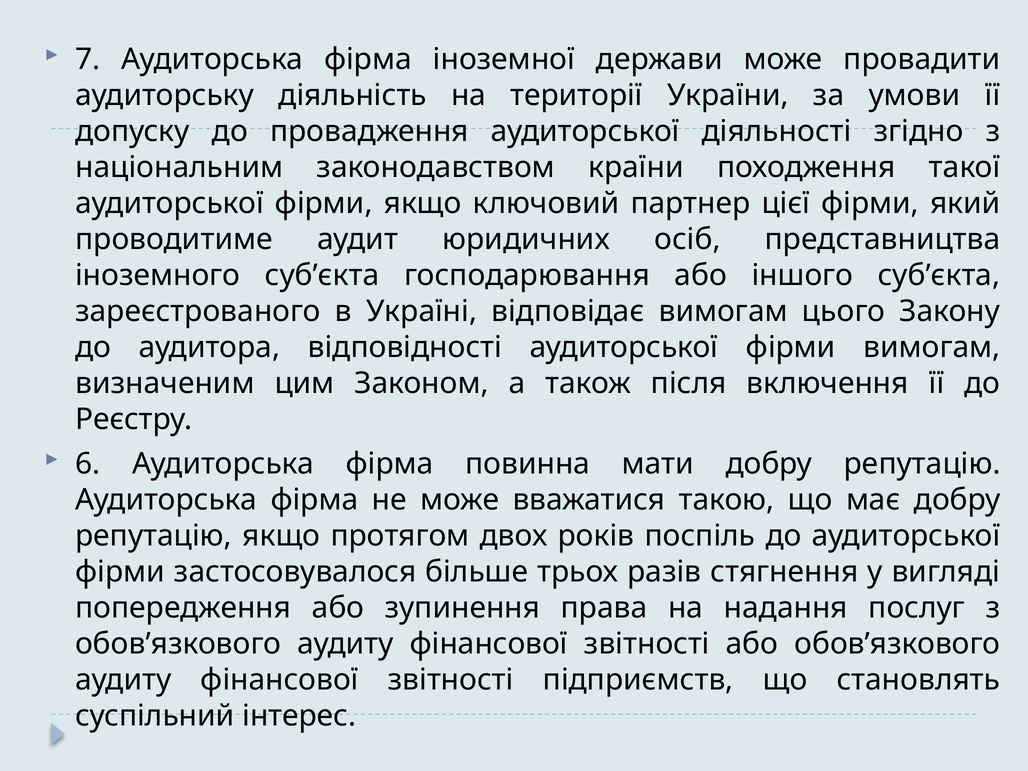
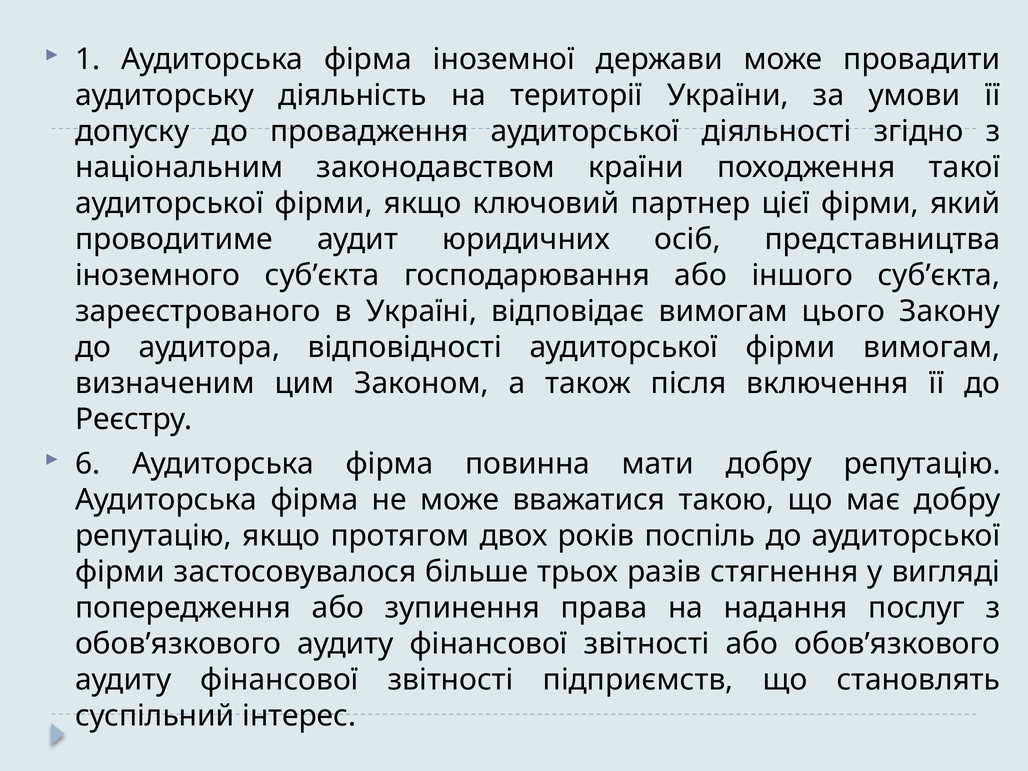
7: 7 -> 1 (88, 59)
